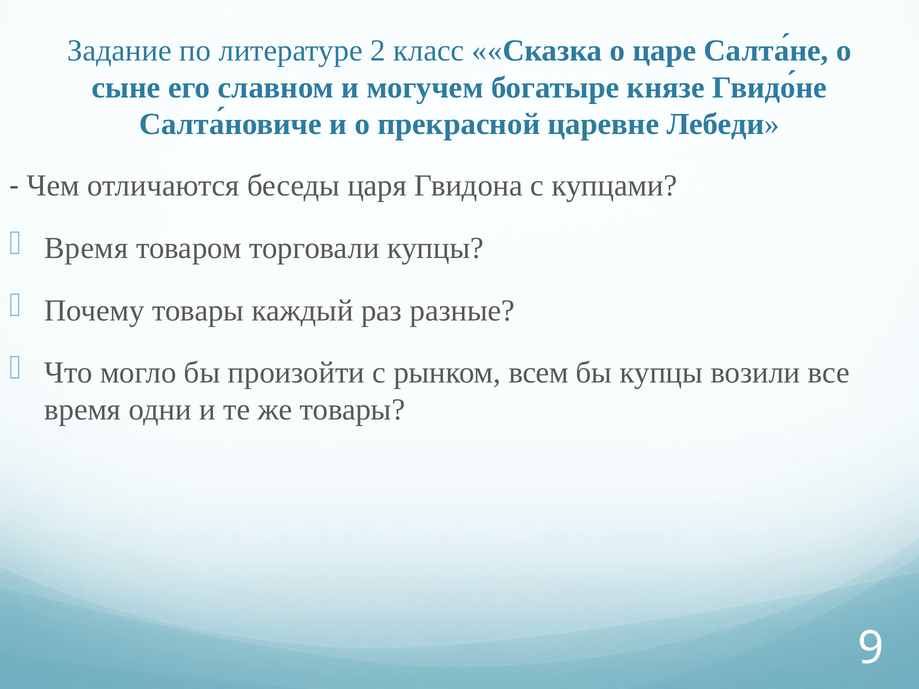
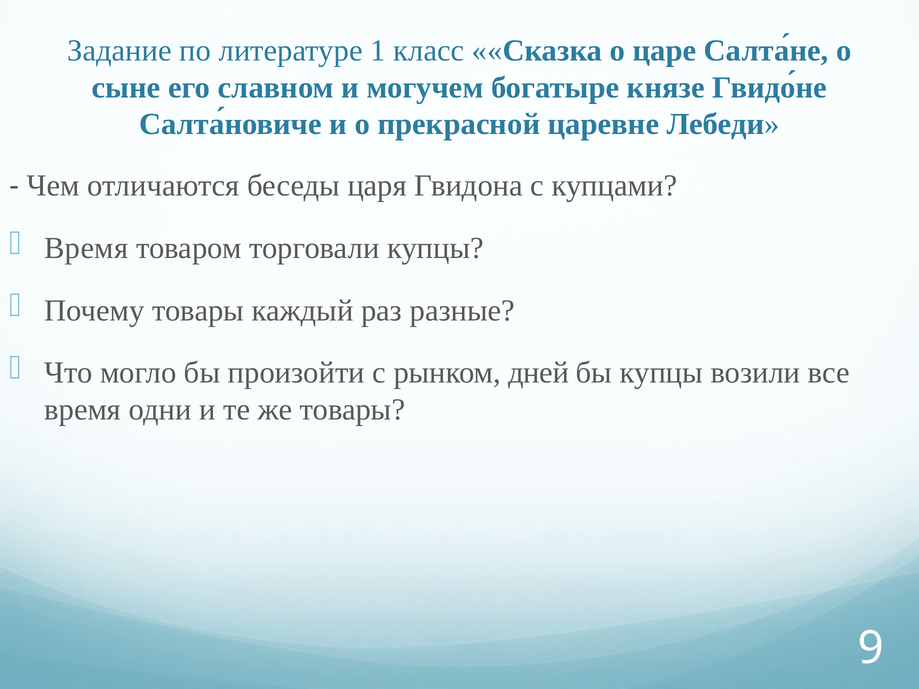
2: 2 -> 1 (378, 51)
всем: всем -> дней (539, 373)
